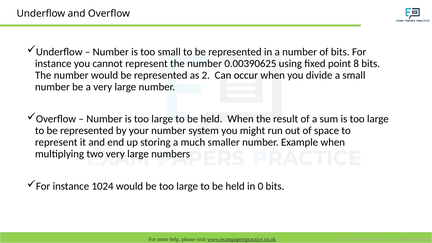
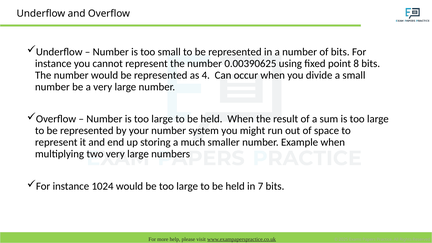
2: 2 -> 4 (206, 75)
0: 0 -> 7 (260, 186)
